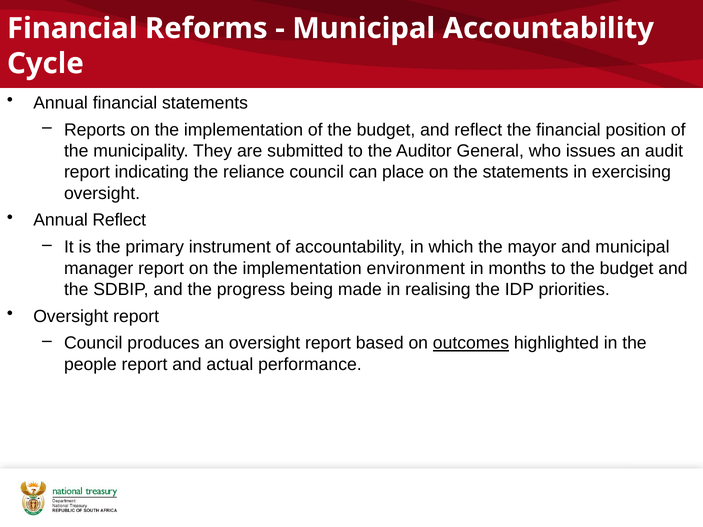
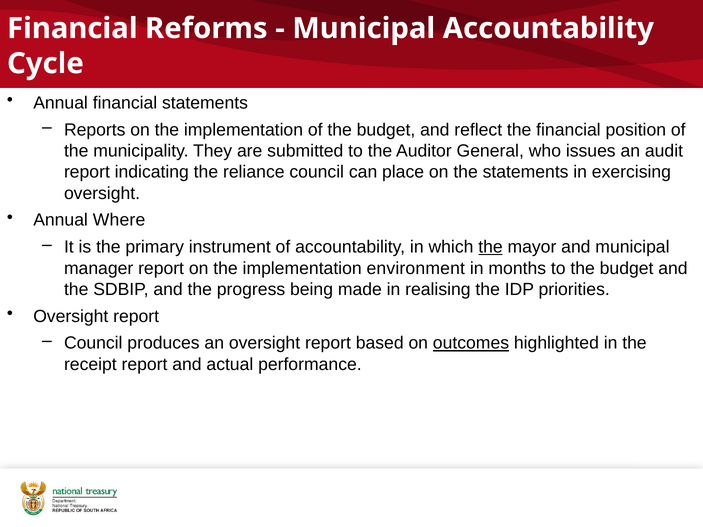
Annual Reflect: Reflect -> Where (119, 220)
the underline: none -> present (490, 247)
people: people -> receipt (90, 364)
